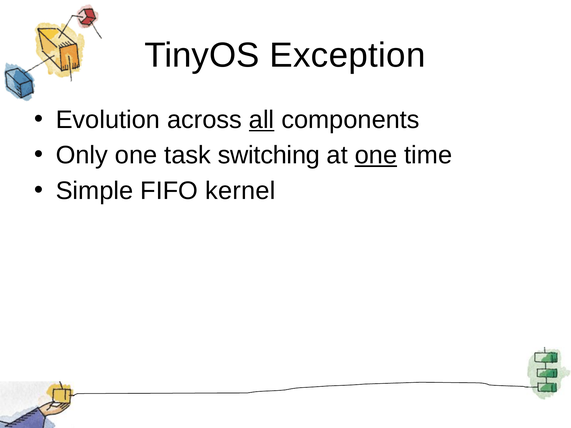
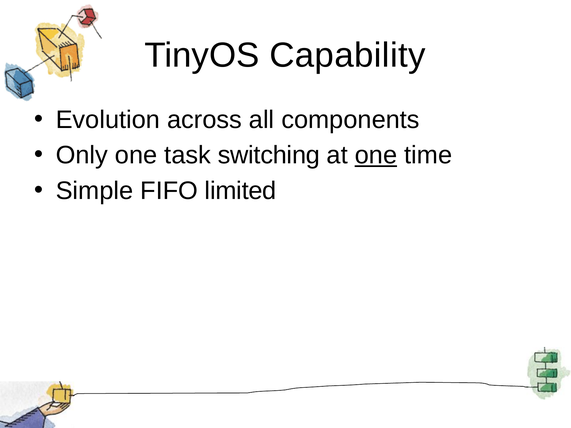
Exception: Exception -> Capability (347, 55)
all underline: present -> none (262, 120)
kernel: kernel -> limited (241, 191)
